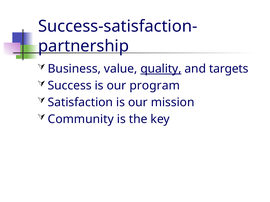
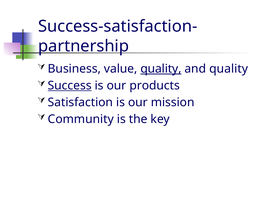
and targets: targets -> quality (229, 69)
Success underline: none -> present (70, 86)
program: program -> products (155, 86)
